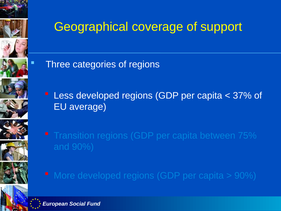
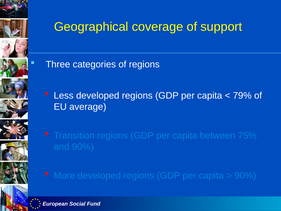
37%: 37% -> 79% (242, 95)
